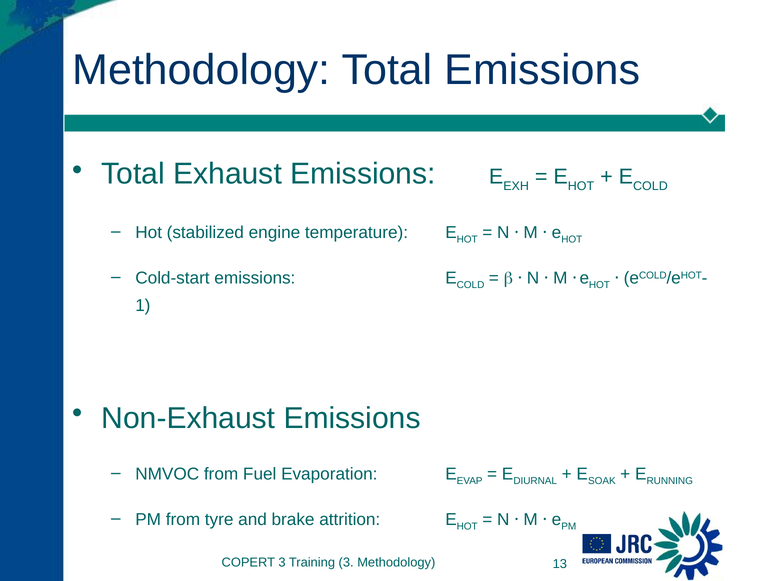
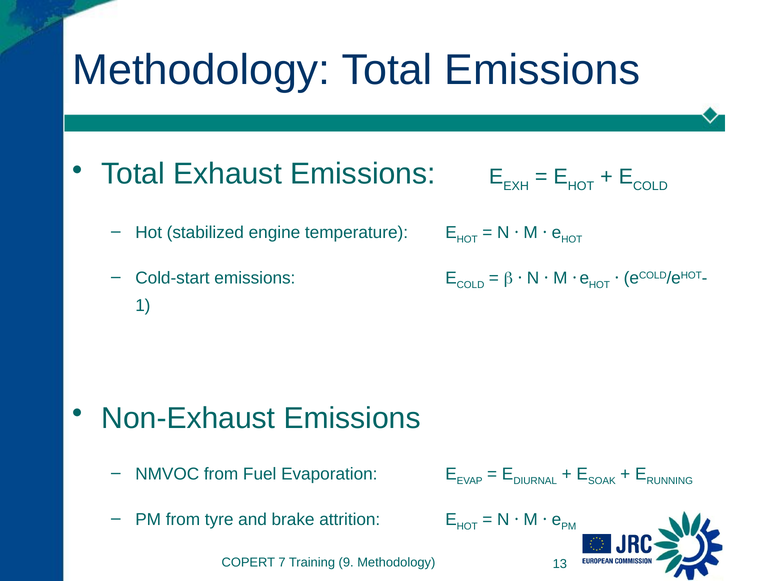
COPERT 3: 3 -> 7 (282, 563)
Training 3: 3 -> 9 (346, 563)
